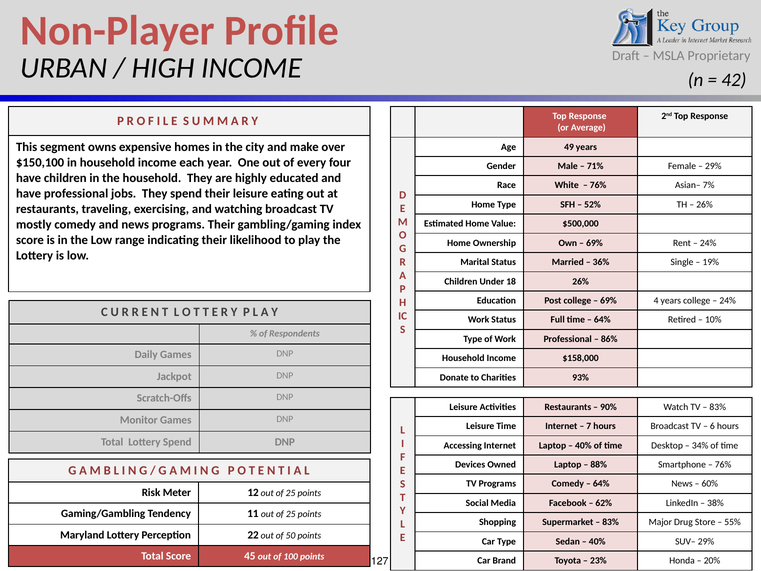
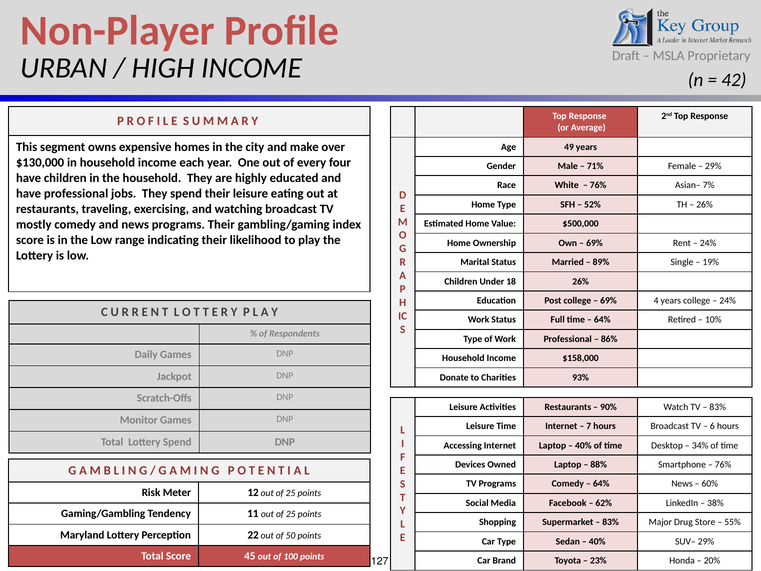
$150,100: $150,100 -> $130,000 (40, 163)
36%: 36% -> 89% (601, 262)
